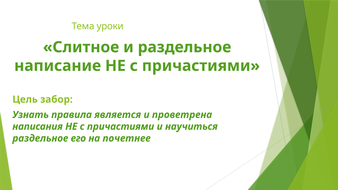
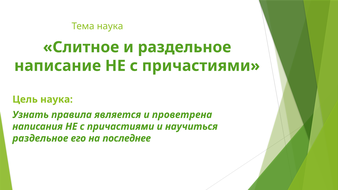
Тема уроки: уроки -> наука (110, 26)
Цель забор: забор -> наука (57, 99)
почетнее: почетнее -> последнее (127, 138)
